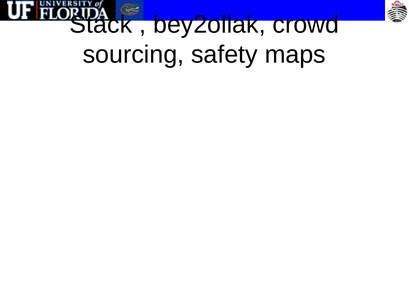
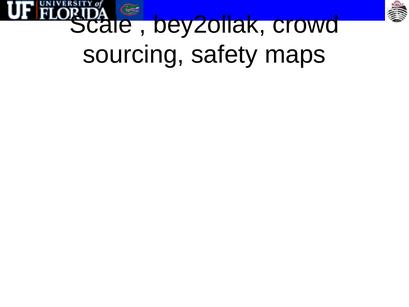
Stack: Stack -> Scale (101, 25)
